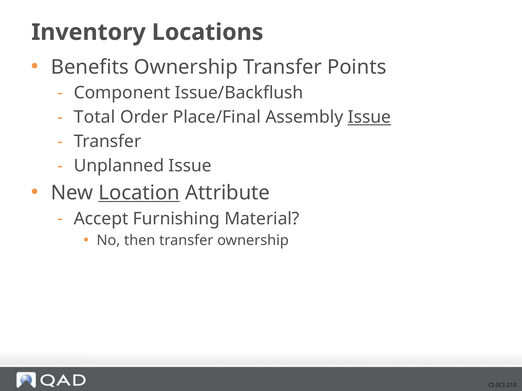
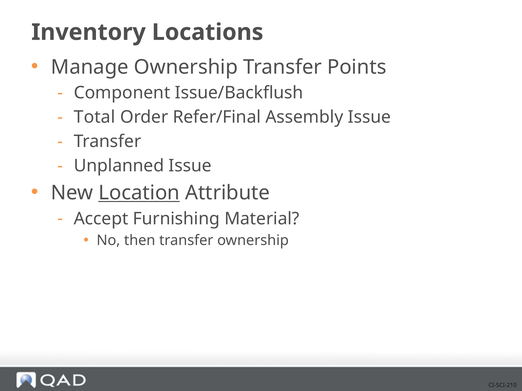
Benefits: Benefits -> Manage (90, 67)
Place/Final: Place/Final -> Refer/Final (217, 117)
Issue underline: present -> none (369, 117)
